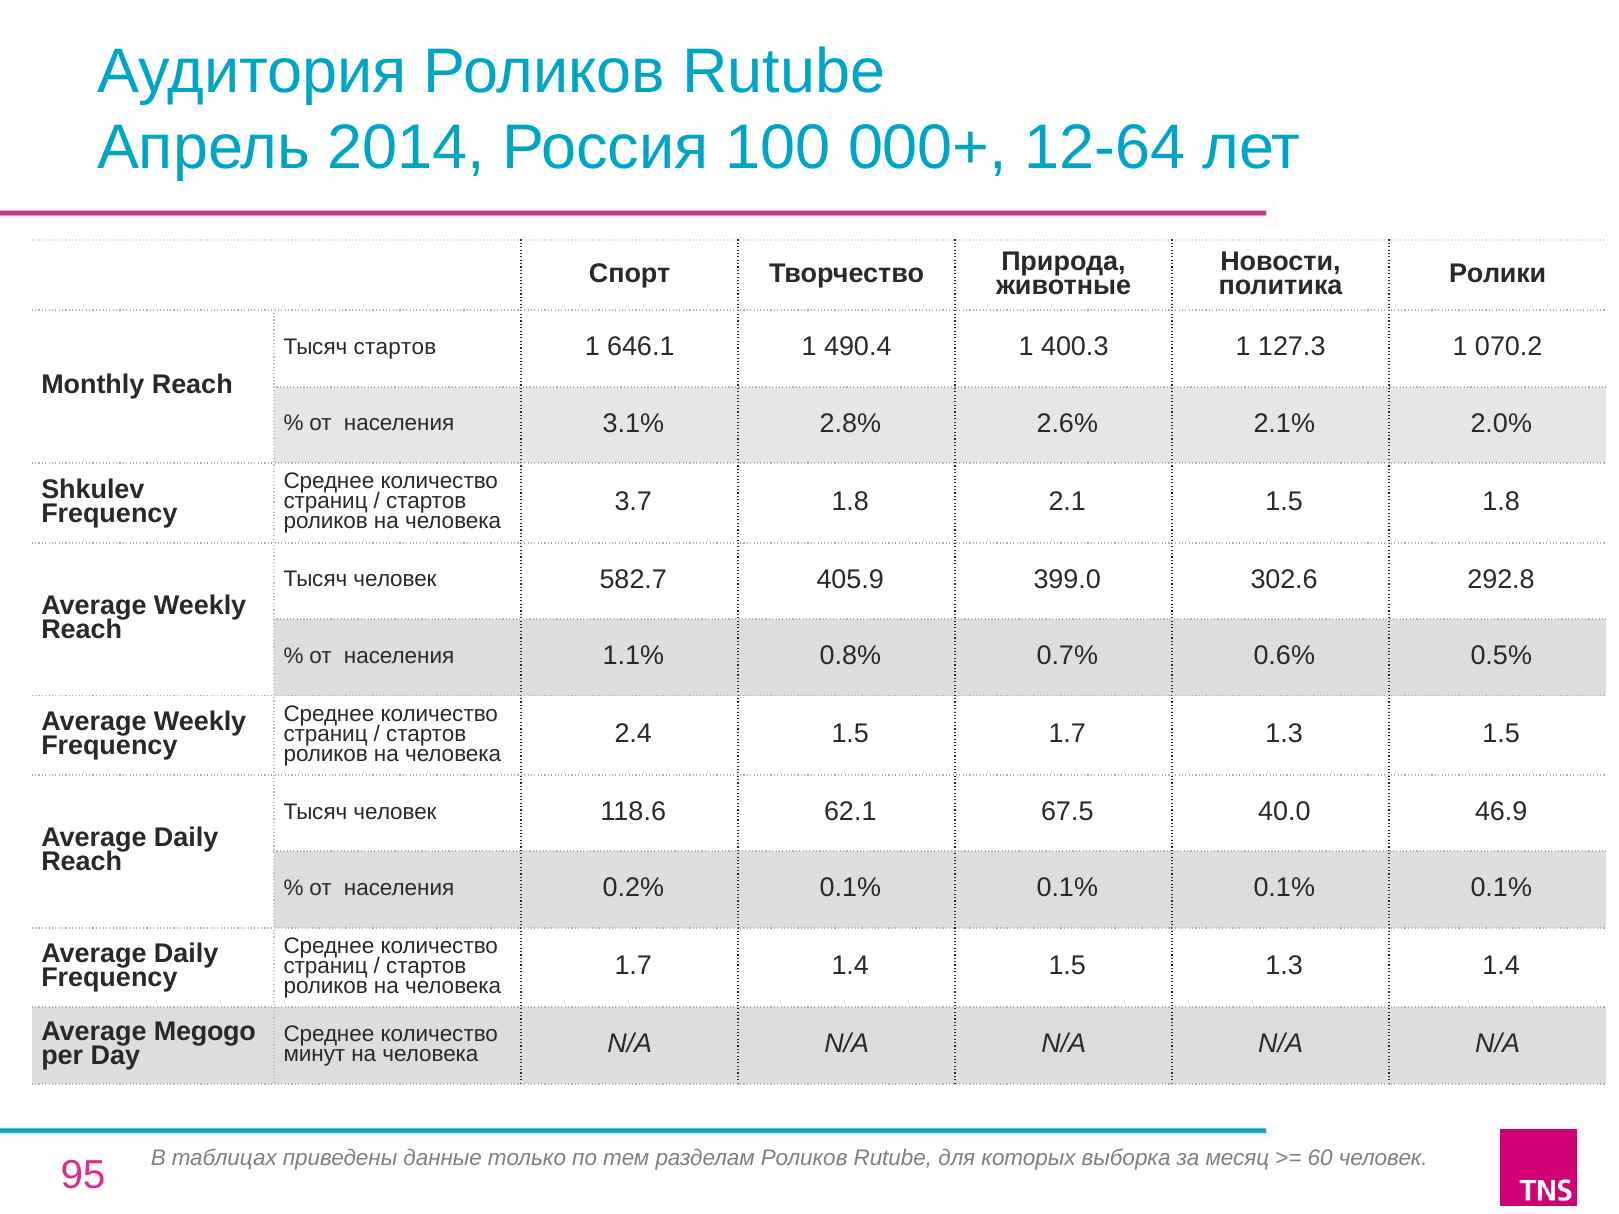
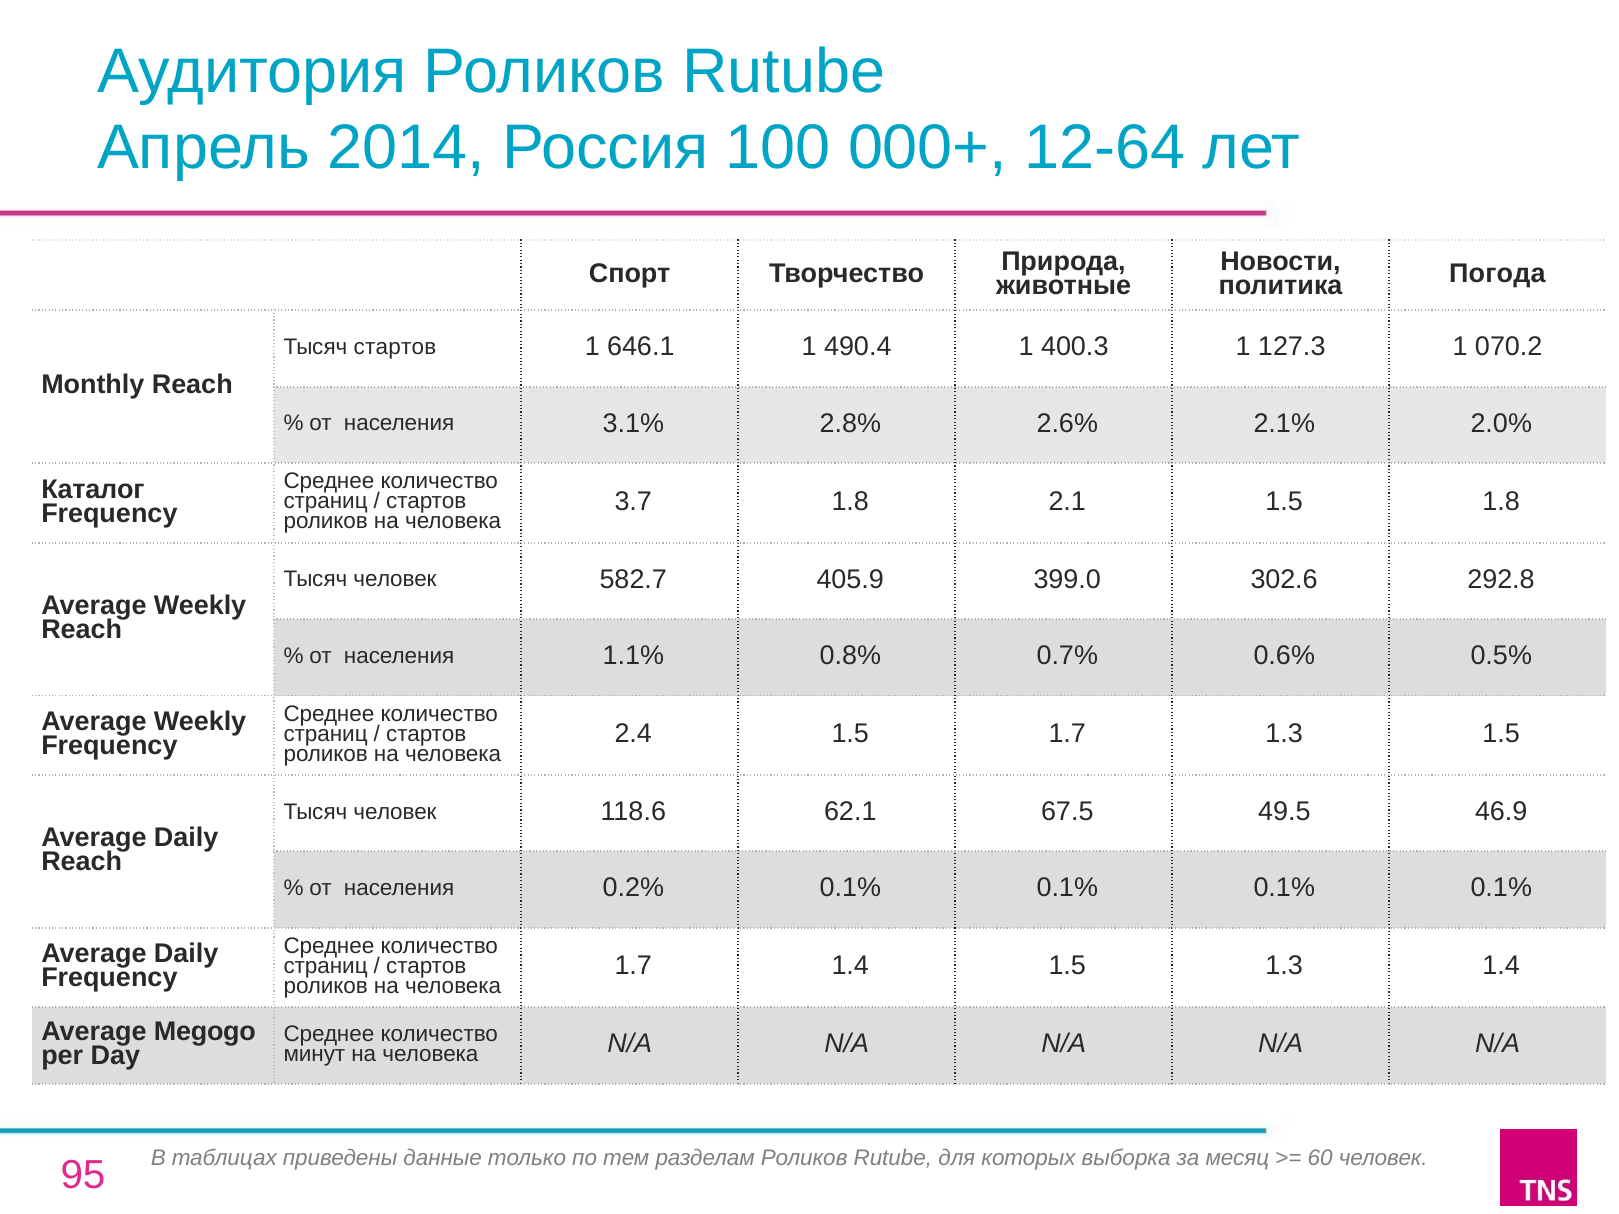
Ролики: Ролики -> Погода (1497, 274)
Shkulev: Shkulev -> Каталог (93, 489)
40.0: 40.0 -> 49.5 (1284, 812)
